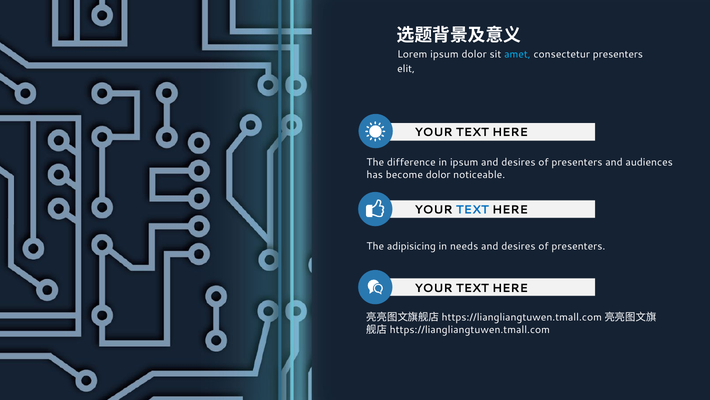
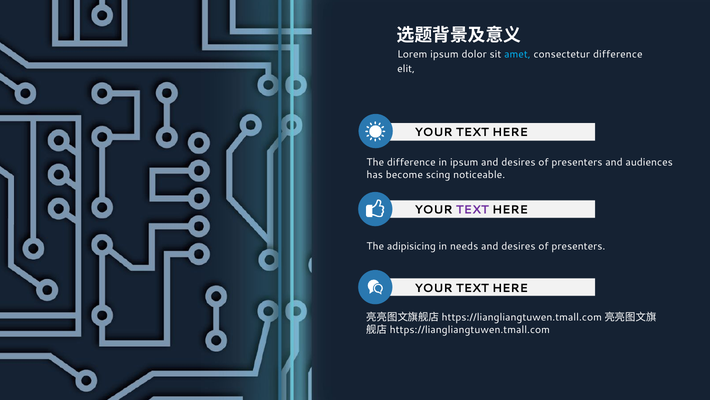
consectetur presenters: presenters -> difference (618, 54)
become dolor: dolor -> scing (438, 174)
TEXT colour: blue -> purple (472, 209)
